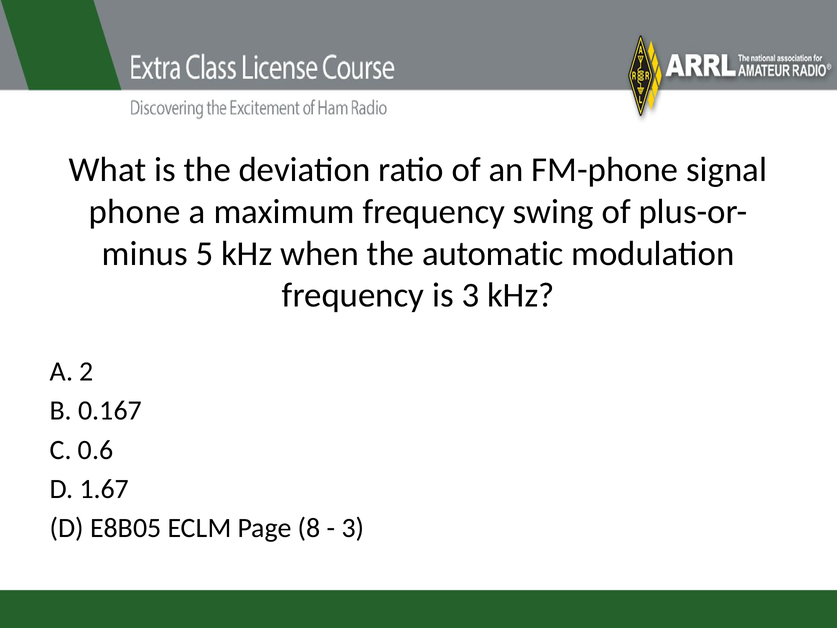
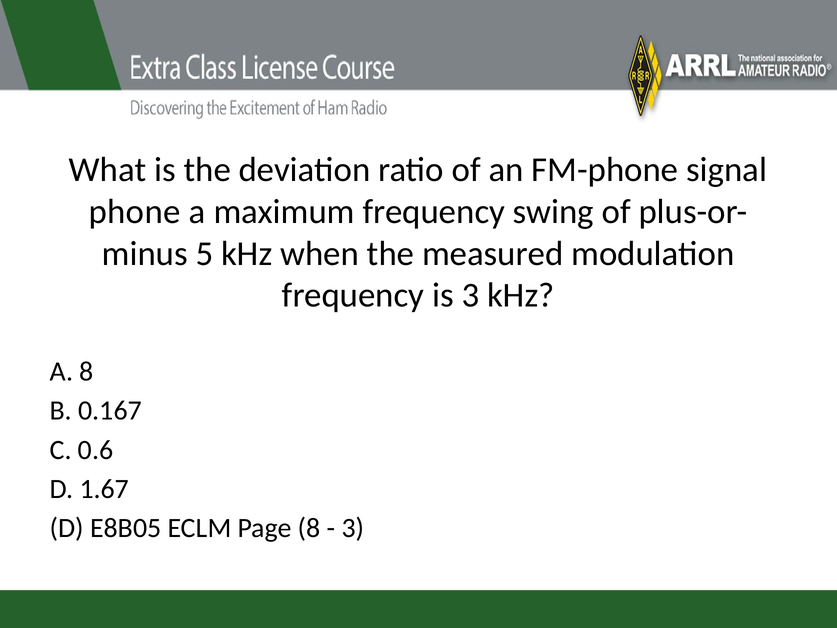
automatic: automatic -> measured (493, 253)
A 2: 2 -> 8 (86, 372)
